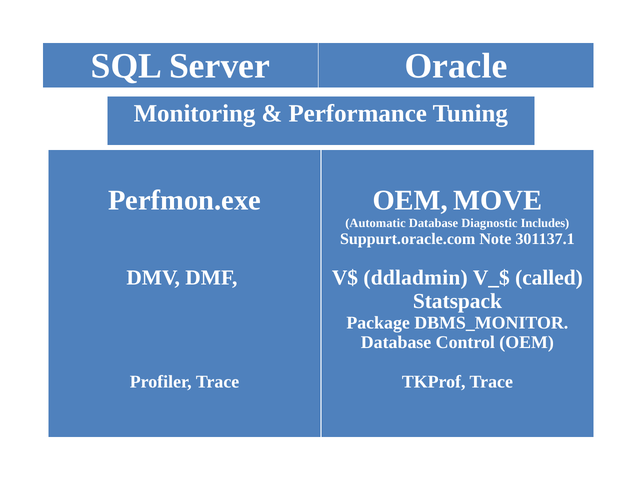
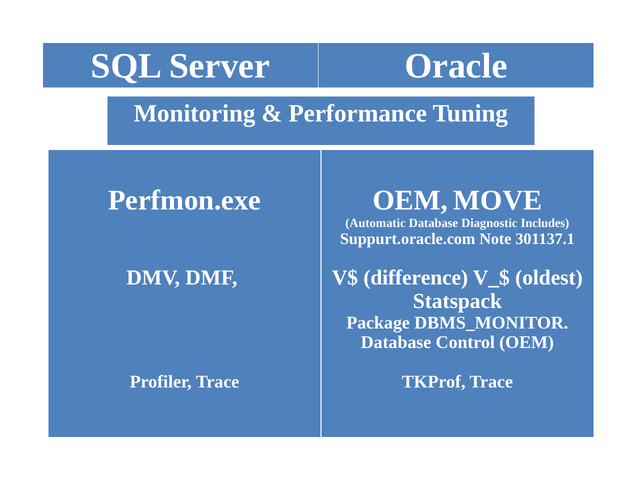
ddladmin: ddladmin -> difference (416, 278)
called: called -> oldest (549, 278)
